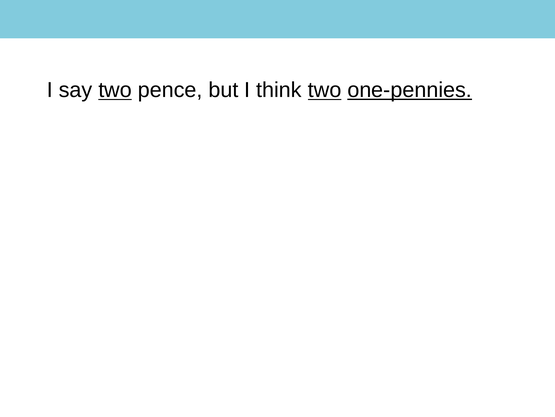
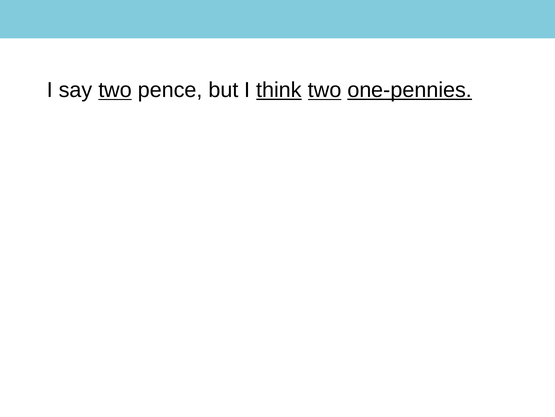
think underline: none -> present (279, 90)
